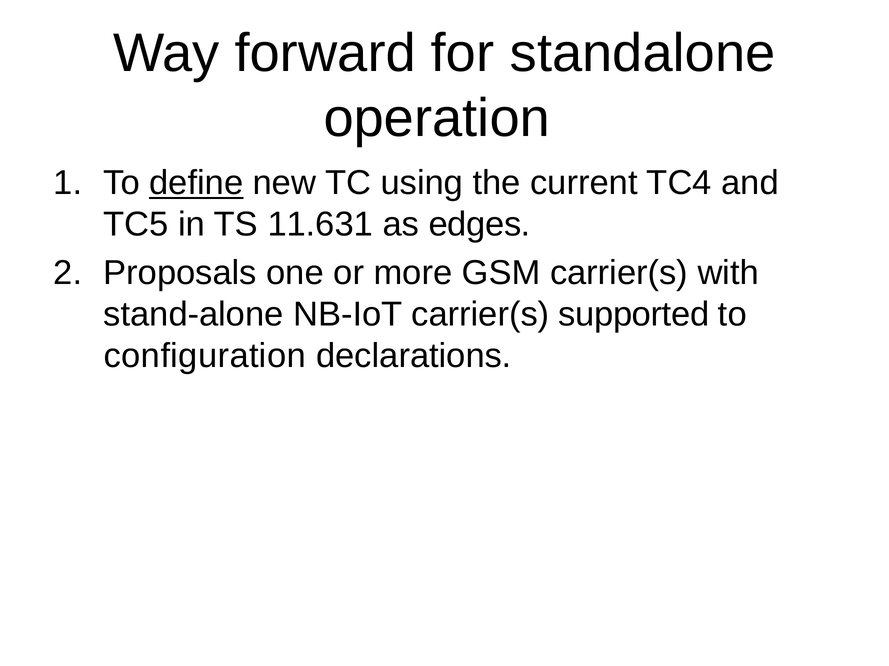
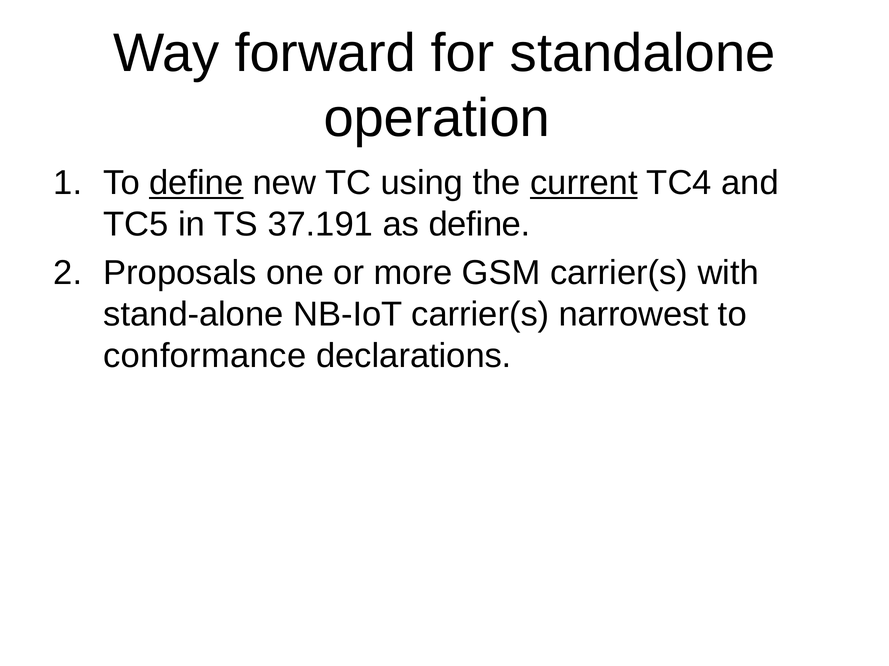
current underline: none -> present (584, 183)
11.631: 11.631 -> 37.191 (320, 225)
as edges: edges -> define (480, 225)
supported: supported -> narrowest (634, 315)
configuration: configuration -> conformance (205, 356)
